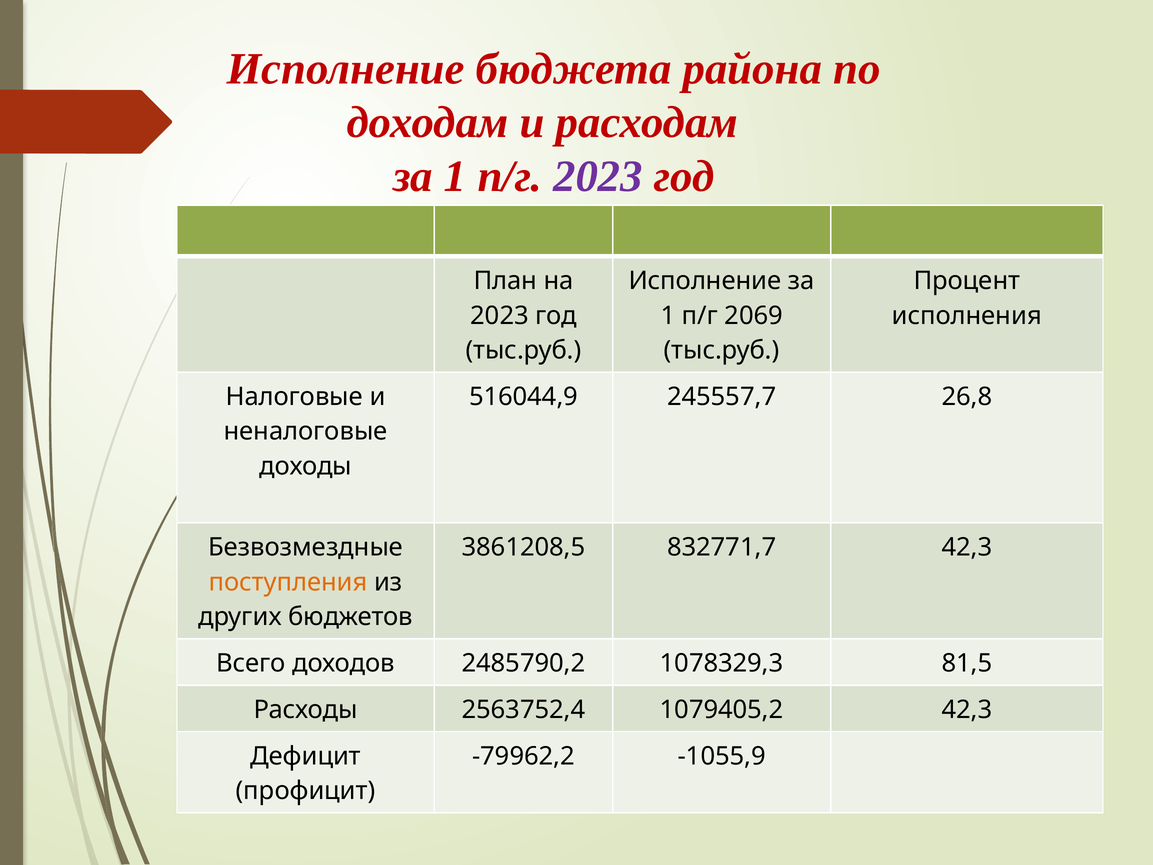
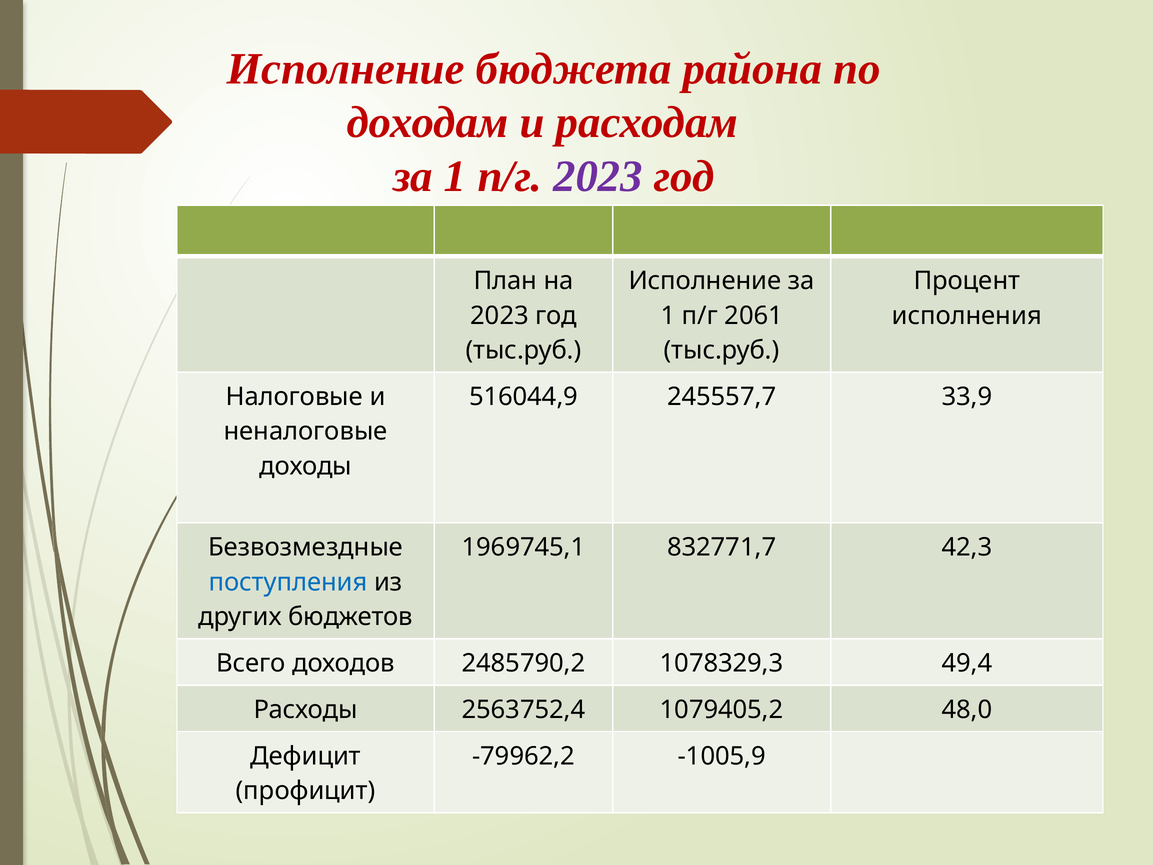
2069: 2069 -> 2061 (754, 316)
26,8: 26,8 -> 33,9 (967, 397)
3861208,5: 3861208,5 -> 1969745,1 (524, 547)
поступления colour: orange -> blue (288, 582)
81,5: 81,5 -> 49,4 (967, 663)
1079405,2 42,3: 42,3 -> 48,0 (967, 710)
-1055,9: -1055,9 -> -1005,9 (722, 756)
